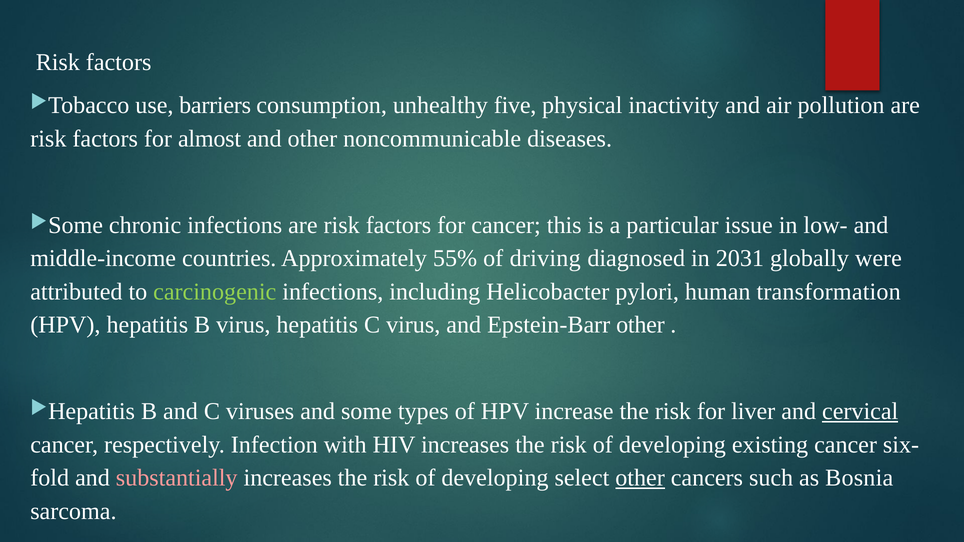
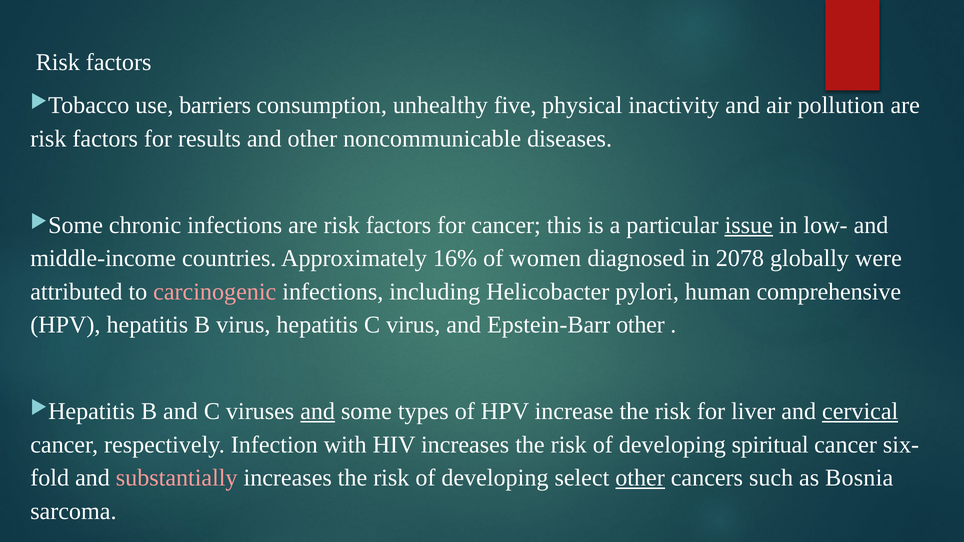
almost: almost -> results (209, 139)
issue underline: none -> present (749, 225)
55%: 55% -> 16% (455, 259)
driving: driving -> women (545, 259)
2031: 2031 -> 2078 (740, 259)
carcinogenic colour: light green -> pink (215, 292)
transformation: transformation -> comprehensive (829, 292)
and underline: none -> present (318, 412)
existing: existing -> spiritual (770, 445)
